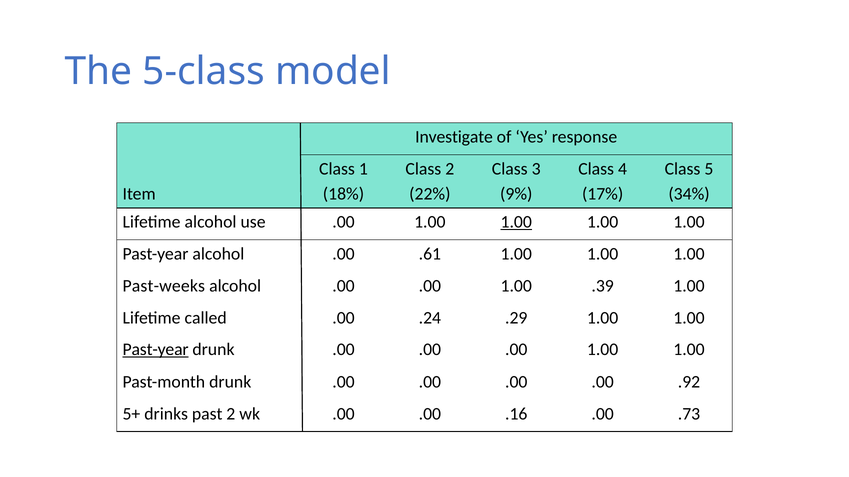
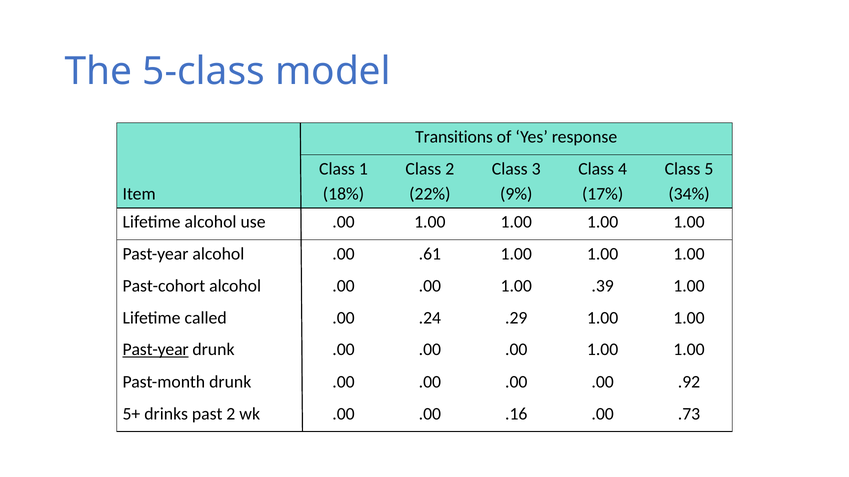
Investigate: Investigate -> Transitions (454, 137)
1.00 underline: present -> none (516, 222)
Past-weeks: Past-weeks -> Past-cohort (164, 286)
